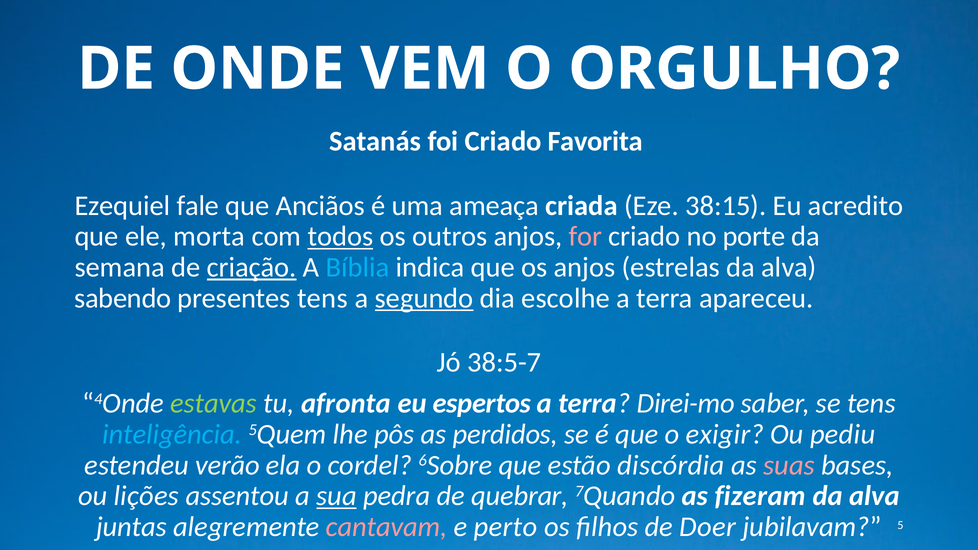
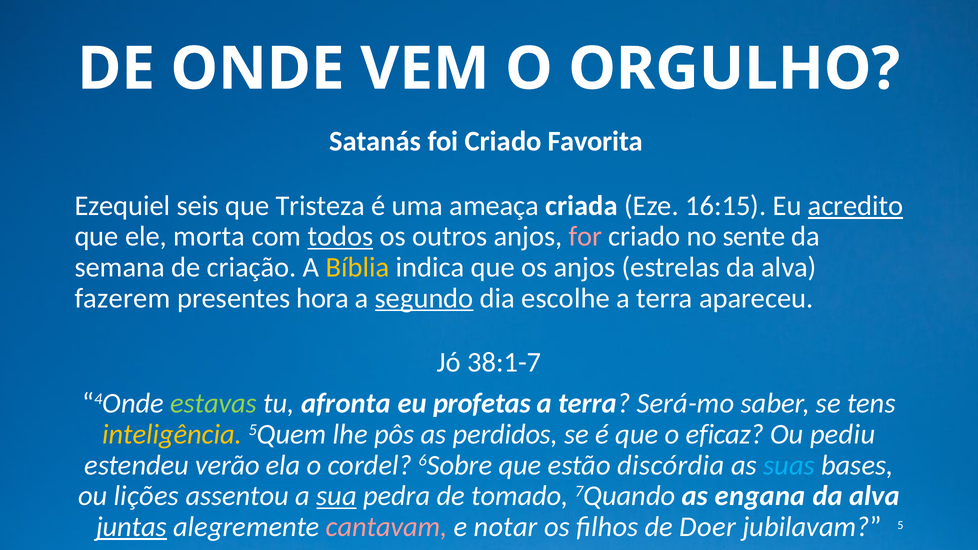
fale: fale -> seis (198, 206)
Anciãos: Anciãos -> Tristeza (320, 206)
38:15: 38:15 -> 16:15 (726, 206)
acredito underline: none -> present (856, 206)
porte: porte -> sente (754, 237)
criação underline: present -> none (252, 267)
Bíblia colour: light blue -> yellow (358, 267)
sabendo: sabendo -> fazerem (123, 298)
presentes tens: tens -> hora (323, 298)
38:5-7: 38:5-7 -> 38:1-7 (504, 363)
espertos: espertos -> profetas (482, 404)
Direi-mo: Direi-mo -> Será-mo (686, 404)
inteligência colour: light blue -> yellow (172, 434)
exigir: exigir -> eficaz (725, 434)
suas colour: pink -> light blue (789, 465)
quebrar: quebrar -> tomado (520, 496)
fizeram: fizeram -> engana (760, 496)
juntas underline: none -> present (132, 527)
perto: perto -> notar (506, 527)
